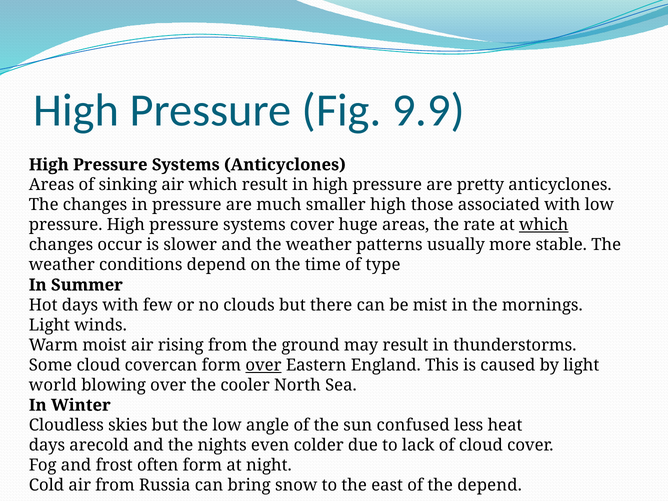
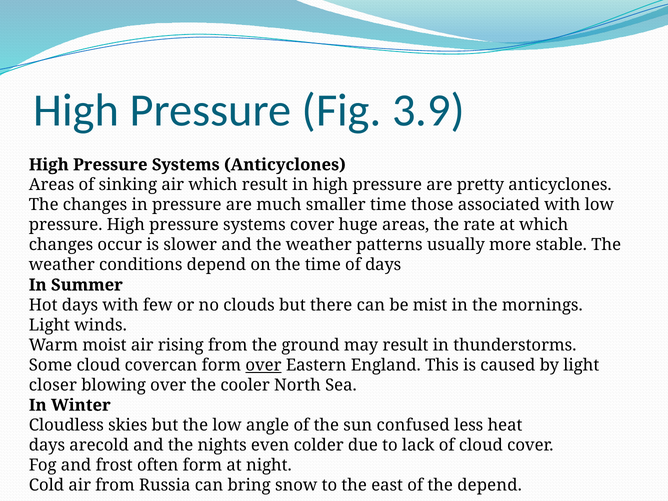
9.9: 9.9 -> 3.9 (428, 110)
smaller high: high -> time (388, 205)
which underline: present -> none (544, 225)
of type: type -> days (383, 265)
world: world -> closer (53, 385)
